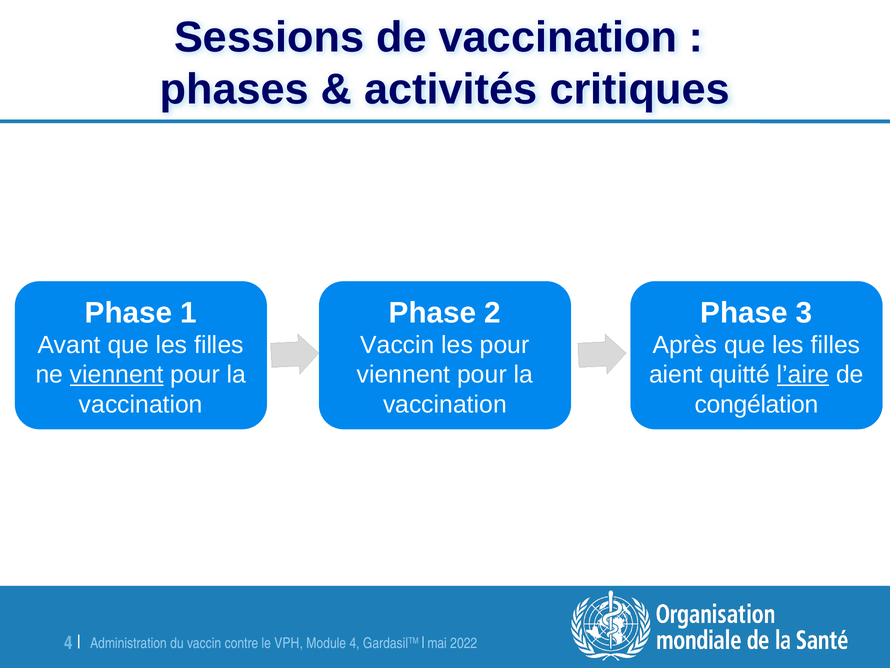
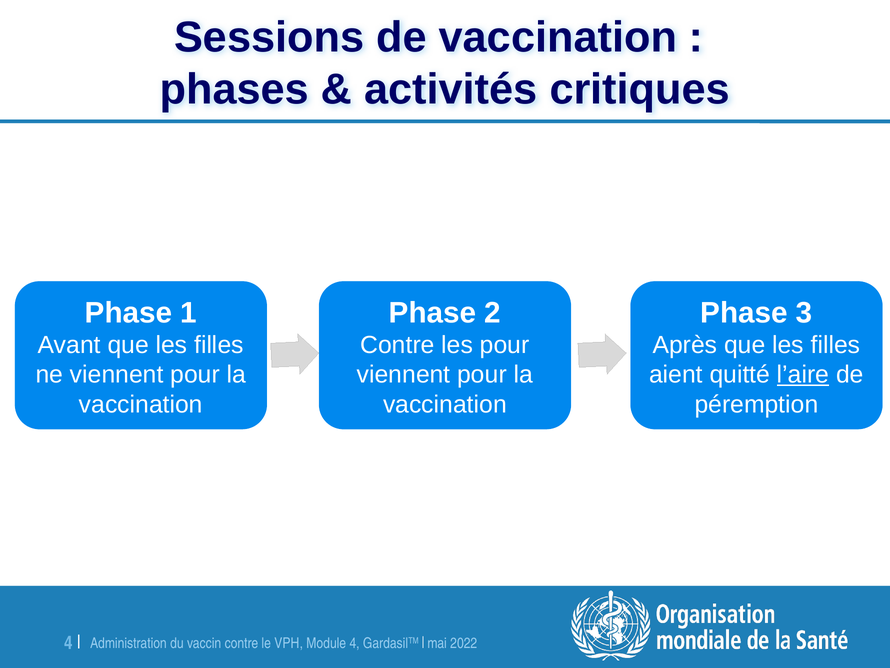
Vaccin: Vaccin -> Contre (397, 345)
viennent underline: present -> none (117, 375)
congélation: congélation -> péremption (756, 404)
